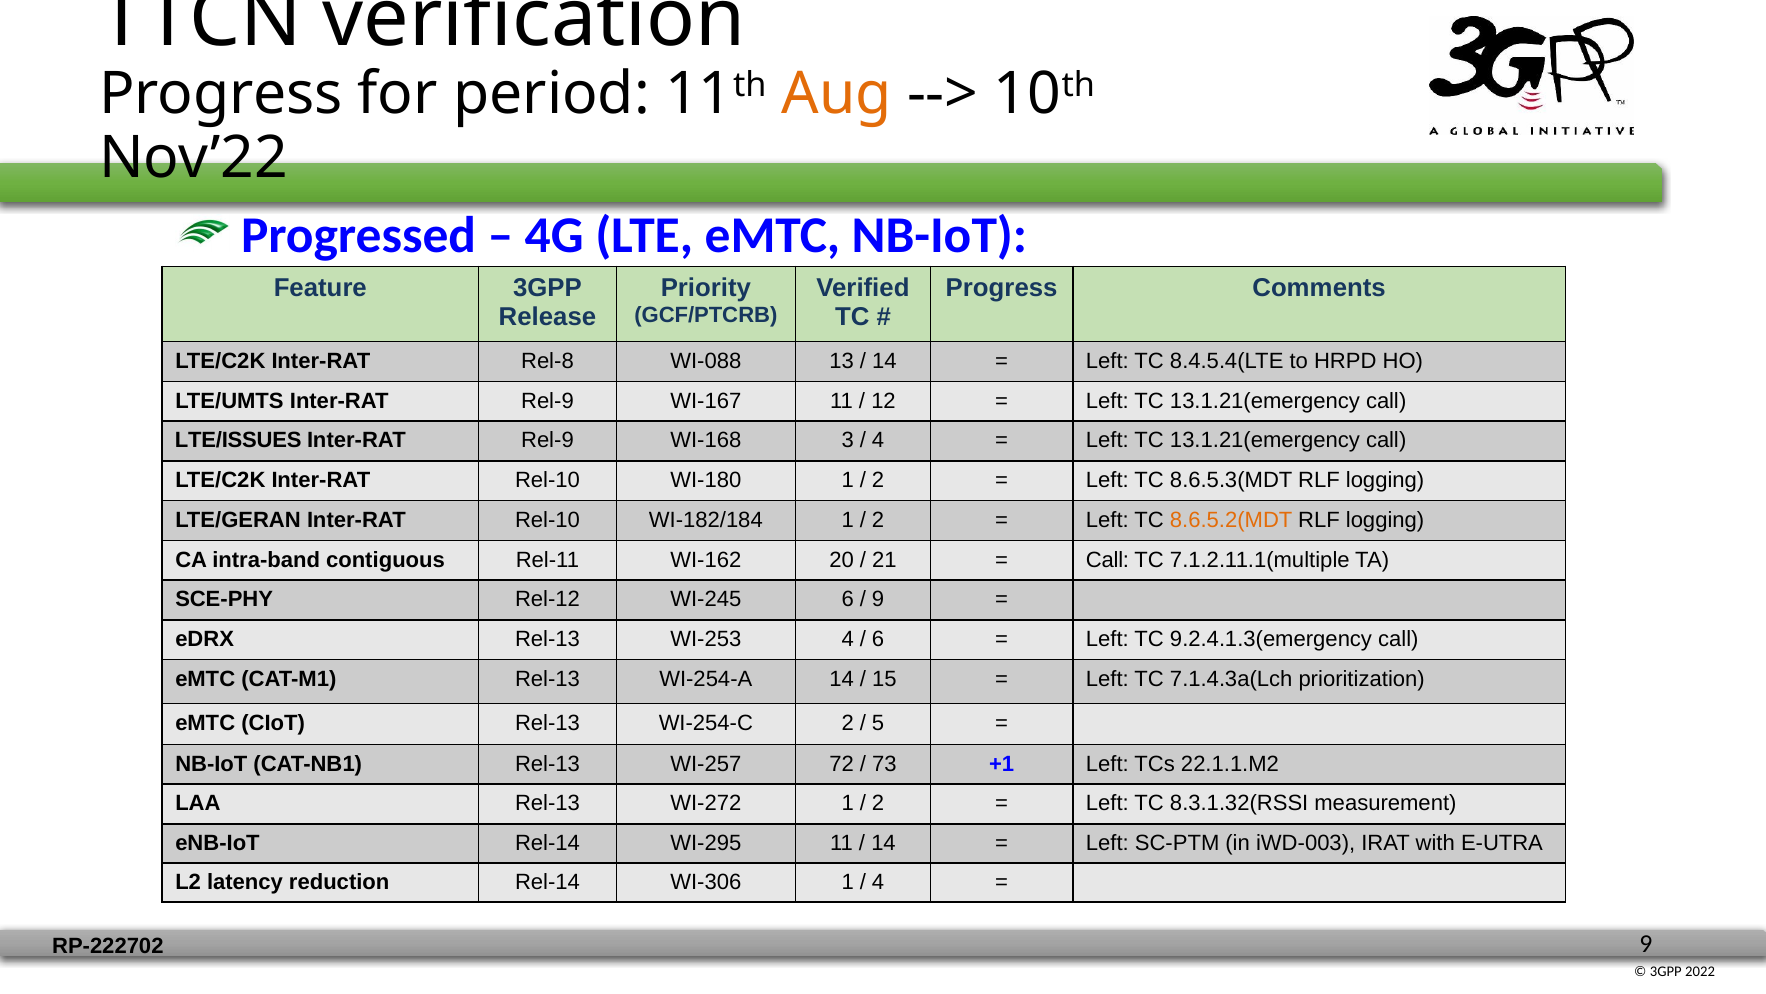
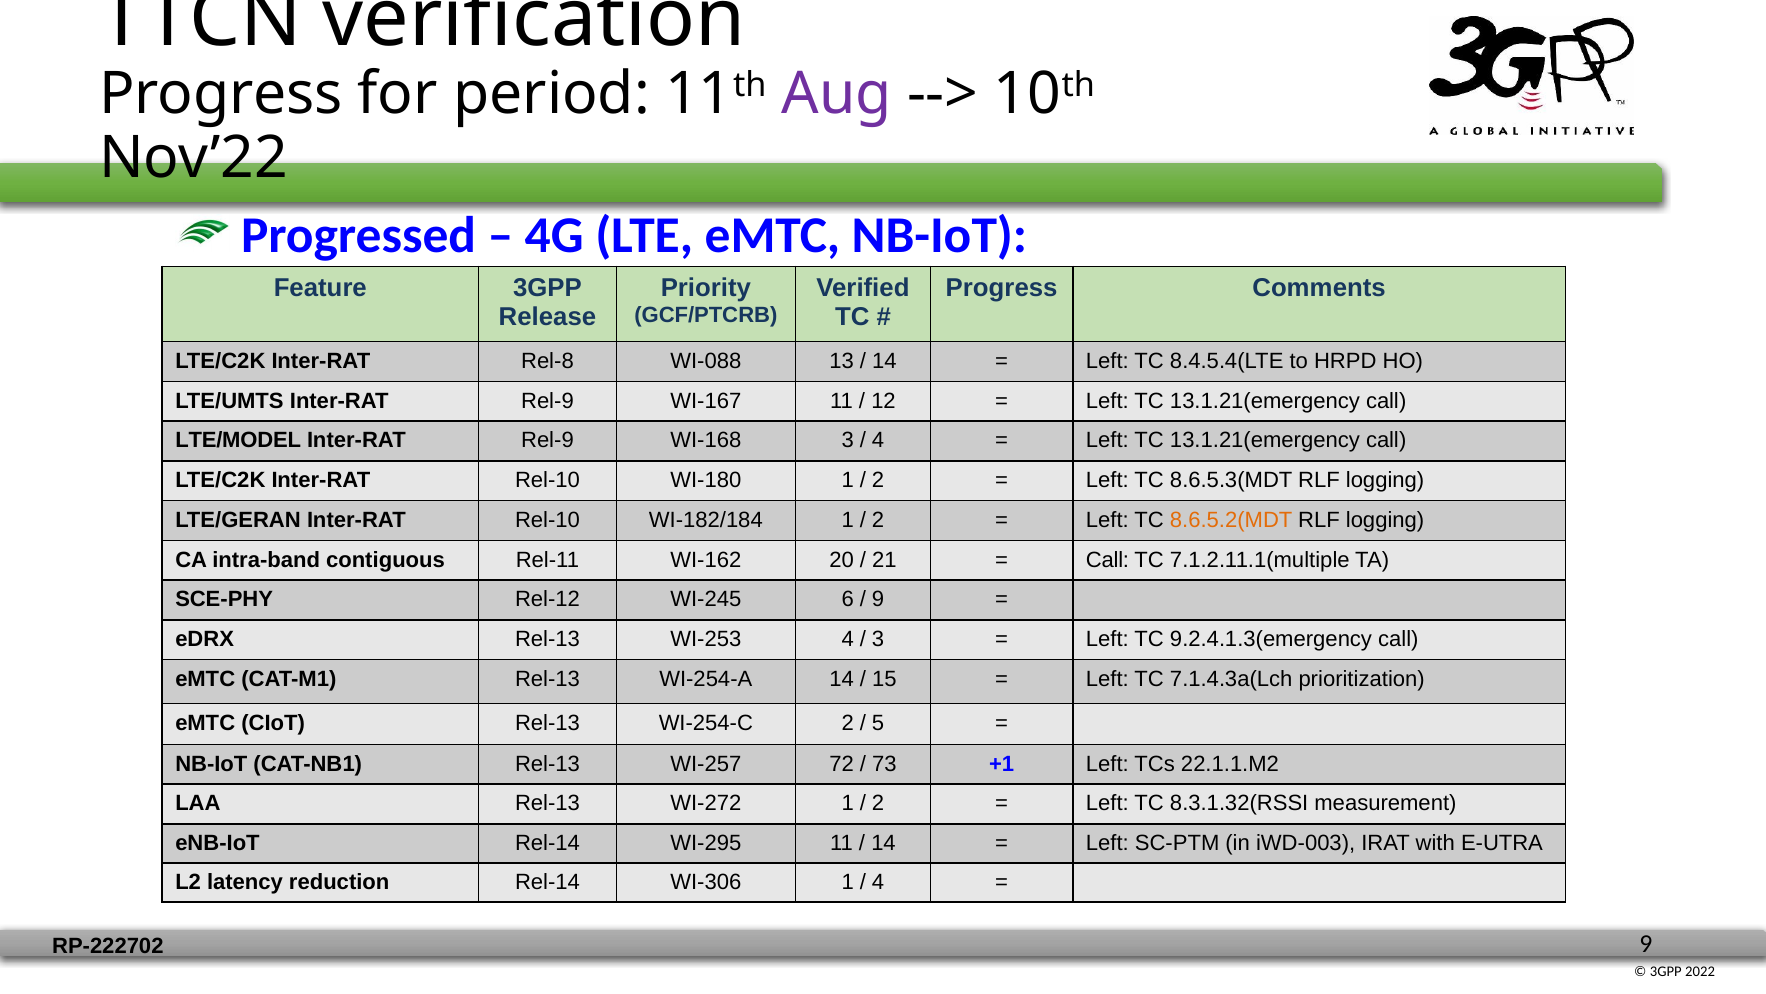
Aug colour: orange -> purple (837, 94)
LTE/ISSUES: LTE/ISSUES -> LTE/MODEL (238, 440)
6: 6 -> 3 (878, 639)
